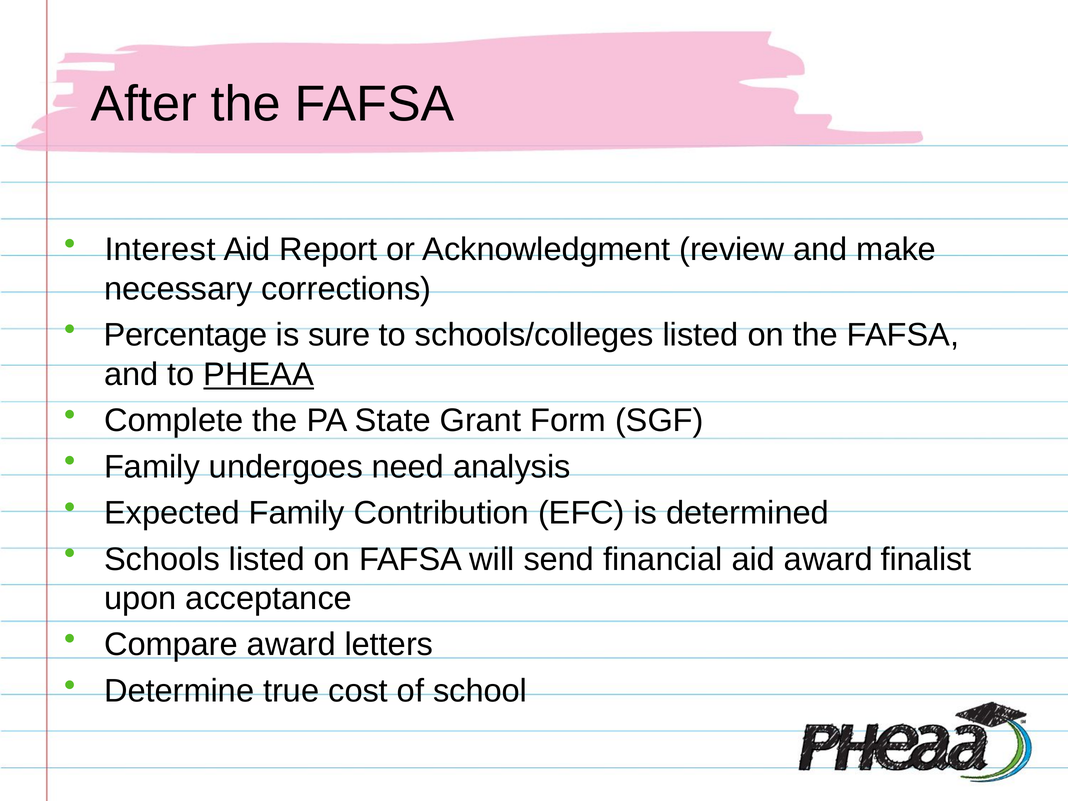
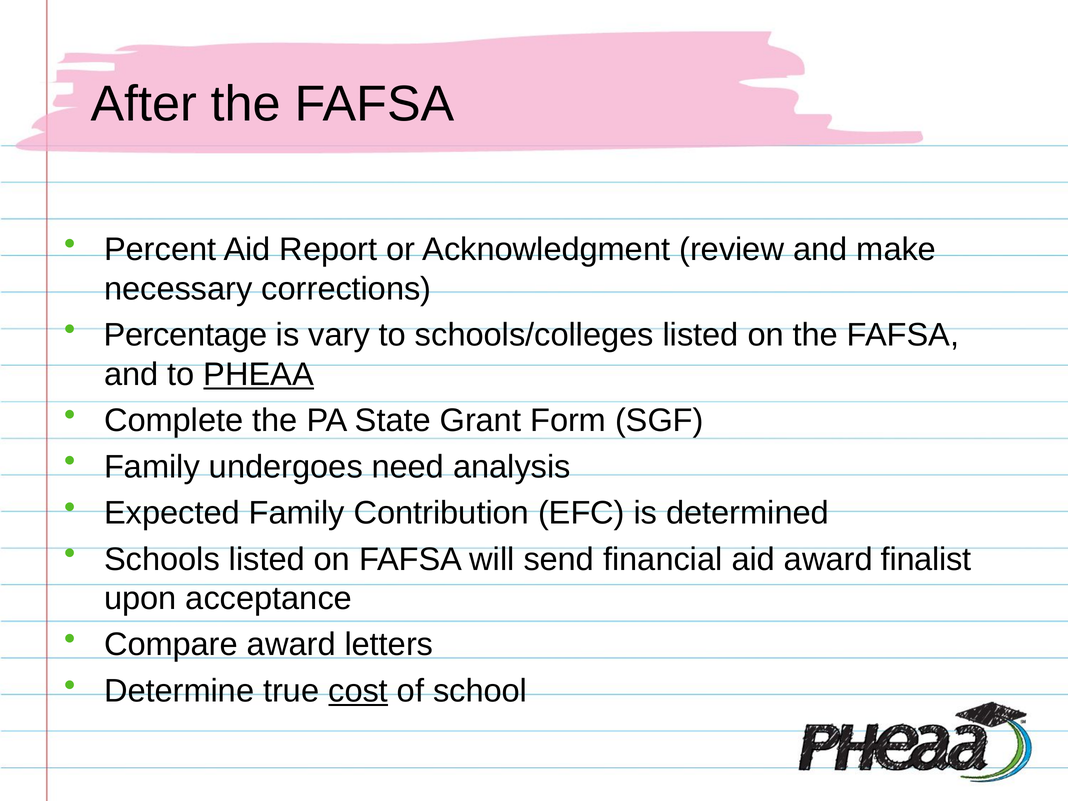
Interest: Interest -> Percent (160, 250)
sure: sure -> vary (339, 335)
cost underline: none -> present (358, 691)
